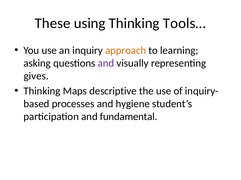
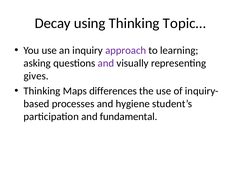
These: These -> Decay (53, 23)
Tools…: Tools… -> Topic… (184, 23)
approach colour: orange -> purple (126, 51)
descriptive: descriptive -> differences (113, 91)
